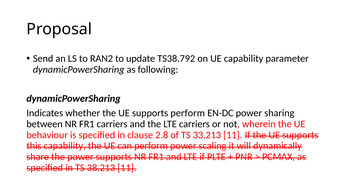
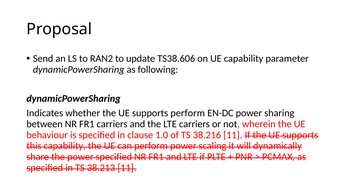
TS38.792: TS38.792 -> TS38.606 (176, 59)
2.8: 2.8 -> 1.0 (162, 135)
33.213: 33.213 -> 38.216 (207, 135)
power supports: supports -> specified (114, 157)
